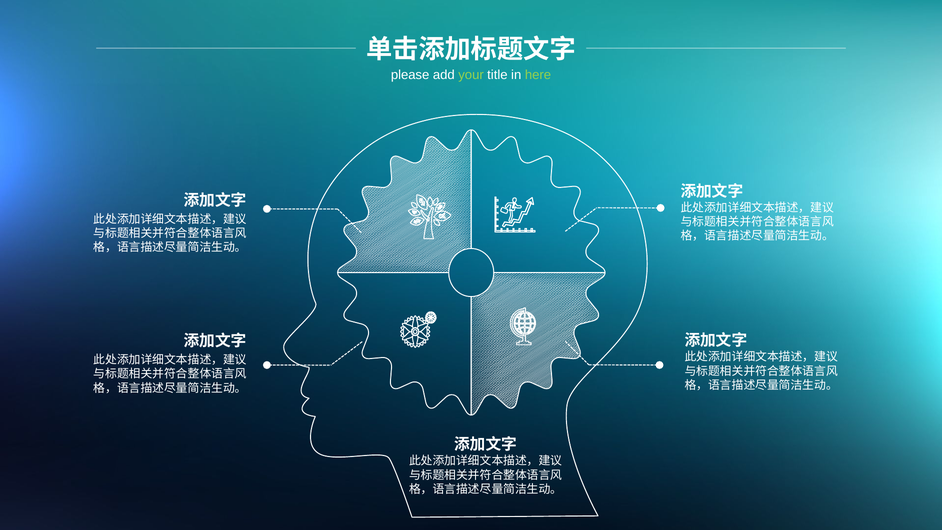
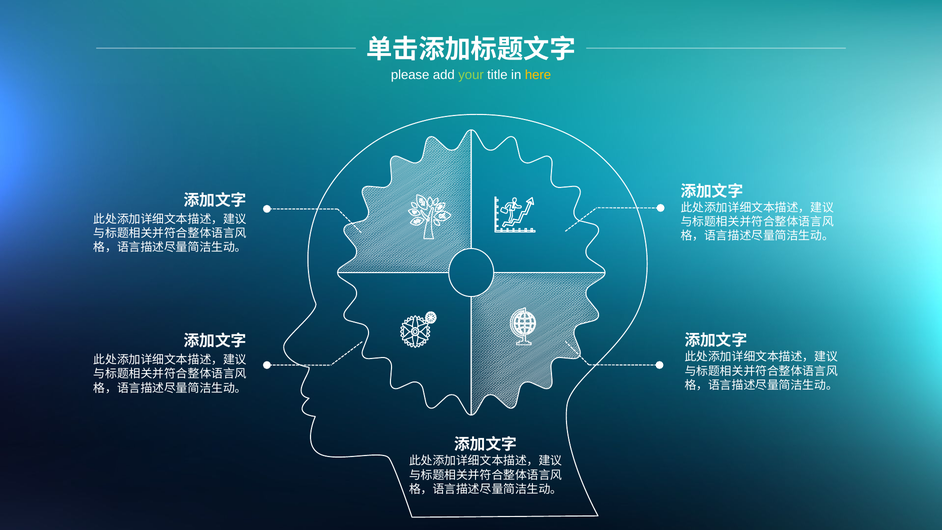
here colour: light green -> yellow (538, 75)
